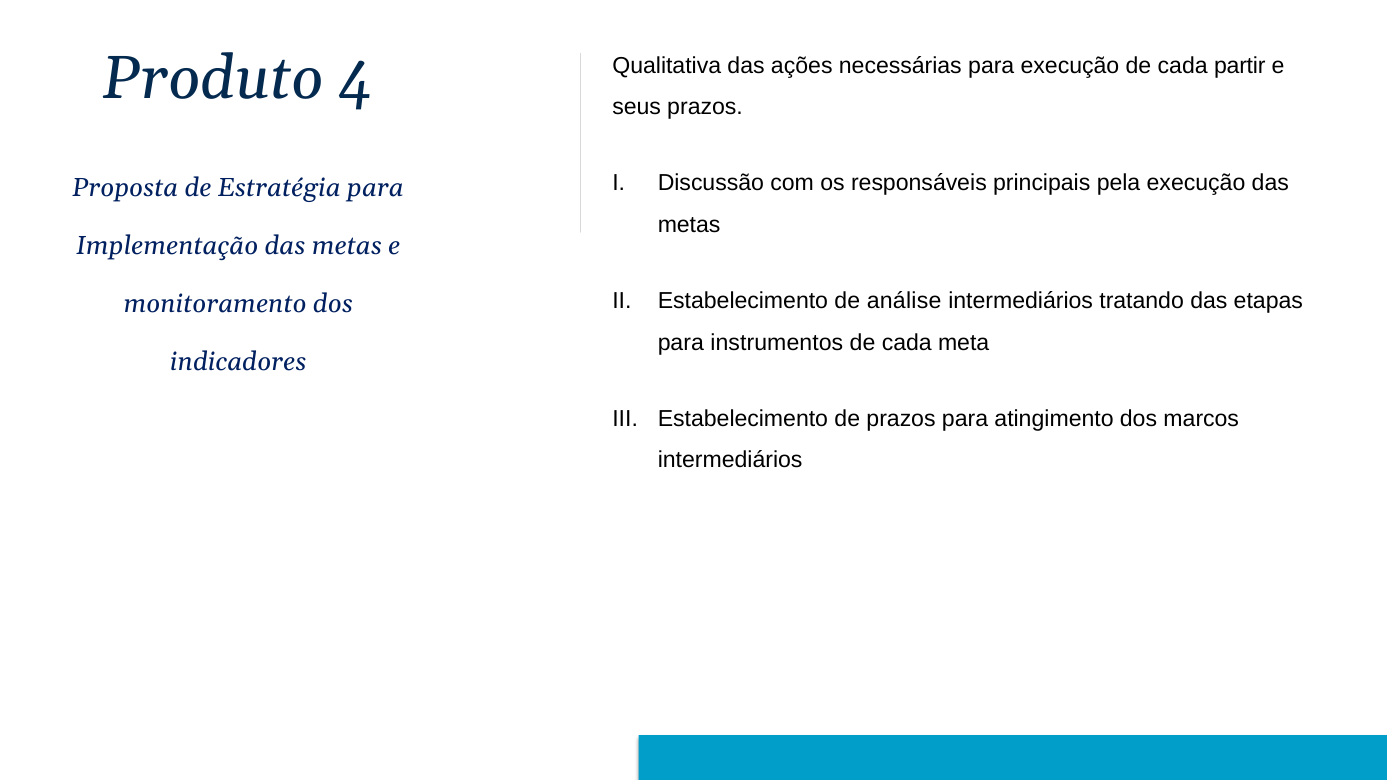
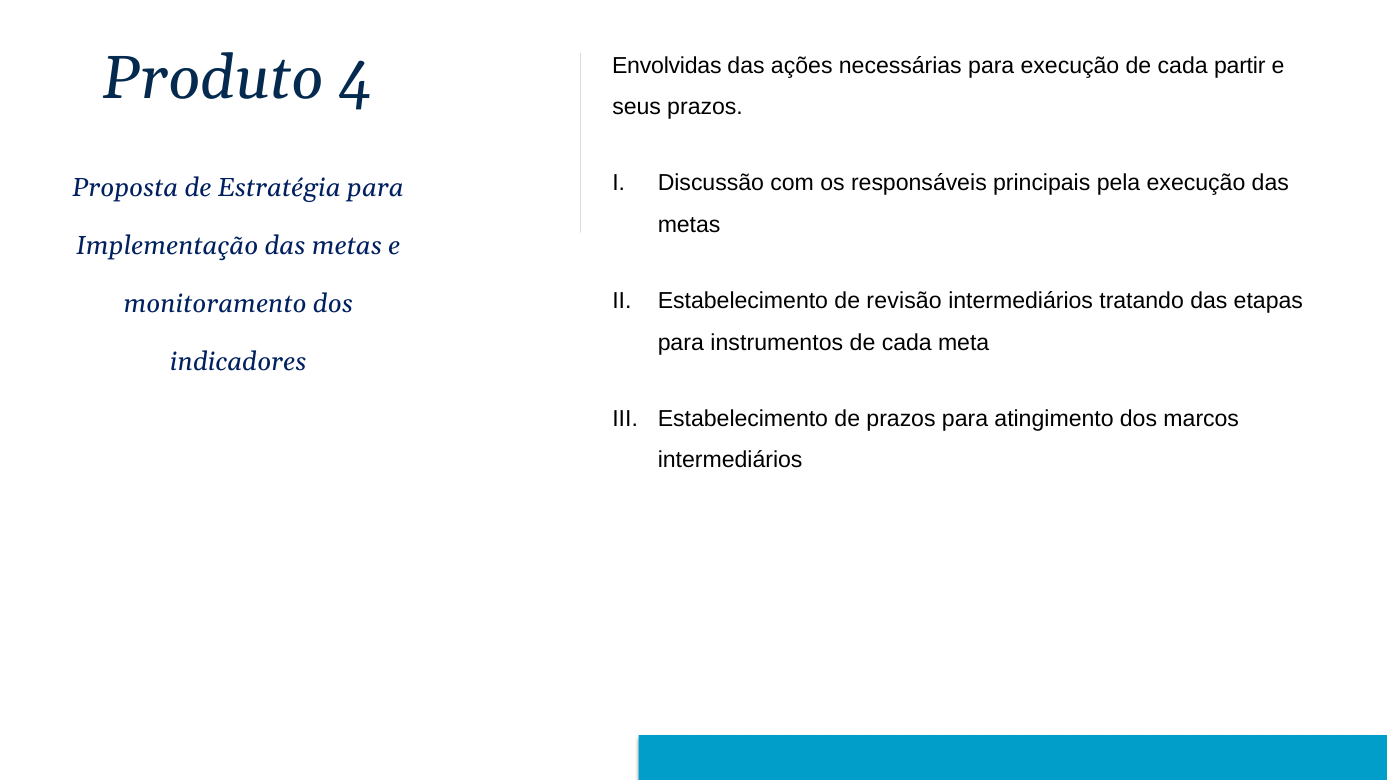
Qualitativa: Qualitativa -> Envolvidas (667, 65)
análise: análise -> revisão (904, 301)
